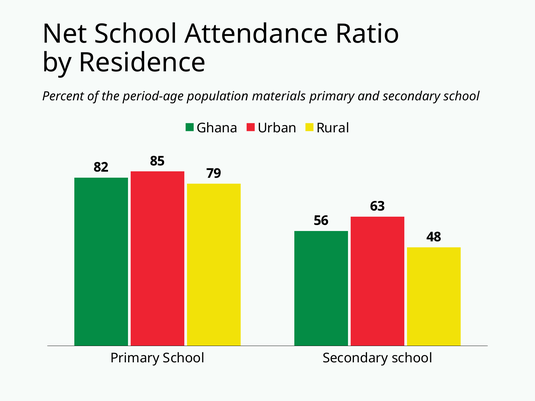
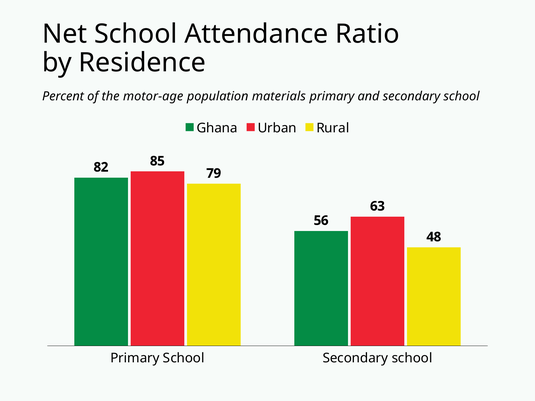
period-age: period-age -> motor-age (153, 96)
